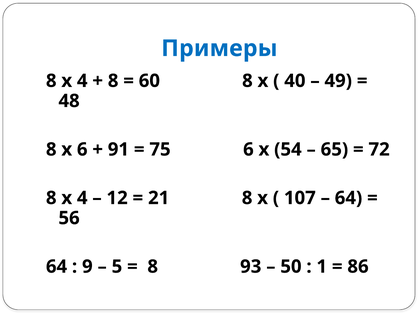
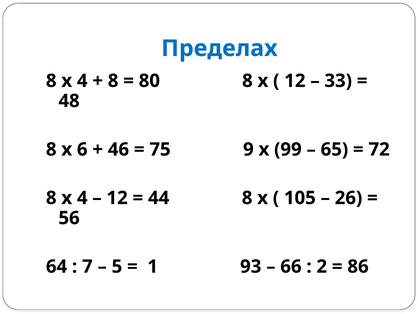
Примеры: Примеры -> Пределах (219, 48)
60: 60 -> 80 (149, 81)
40: 40 -> 12 (295, 81)
49: 49 -> 33 (338, 81)
91: 91 -> 46 (118, 149)
75 6: 6 -> 9 (248, 149)
54: 54 -> 99 (288, 149)
21: 21 -> 44 (159, 198)
107: 107 -> 105 (300, 198)
64: 64 -> 26 (349, 198)
9: 9 -> 7 (87, 266)
8: 8 -> 1 (153, 266)
50: 50 -> 66 (291, 266)
1: 1 -> 2 (322, 266)
